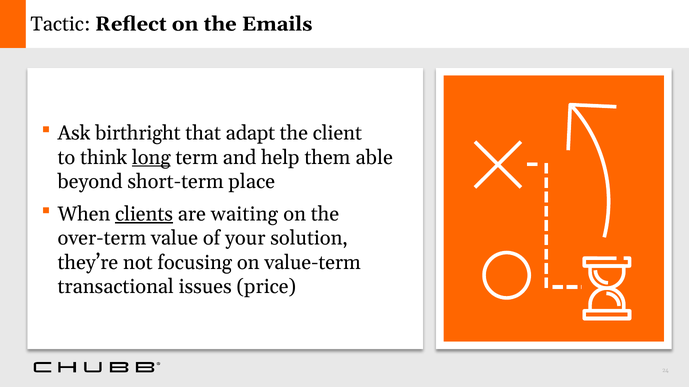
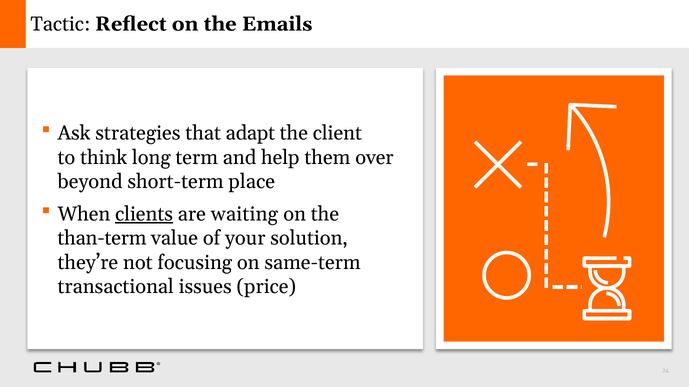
birthright: birthright -> strategies (138, 134)
long underline: present -> none (151, 158)
able: able -> over (374, 158)
over-term: over-term -> than-term (102, 239)
value-term: value-term -> same-term (313, 263)
